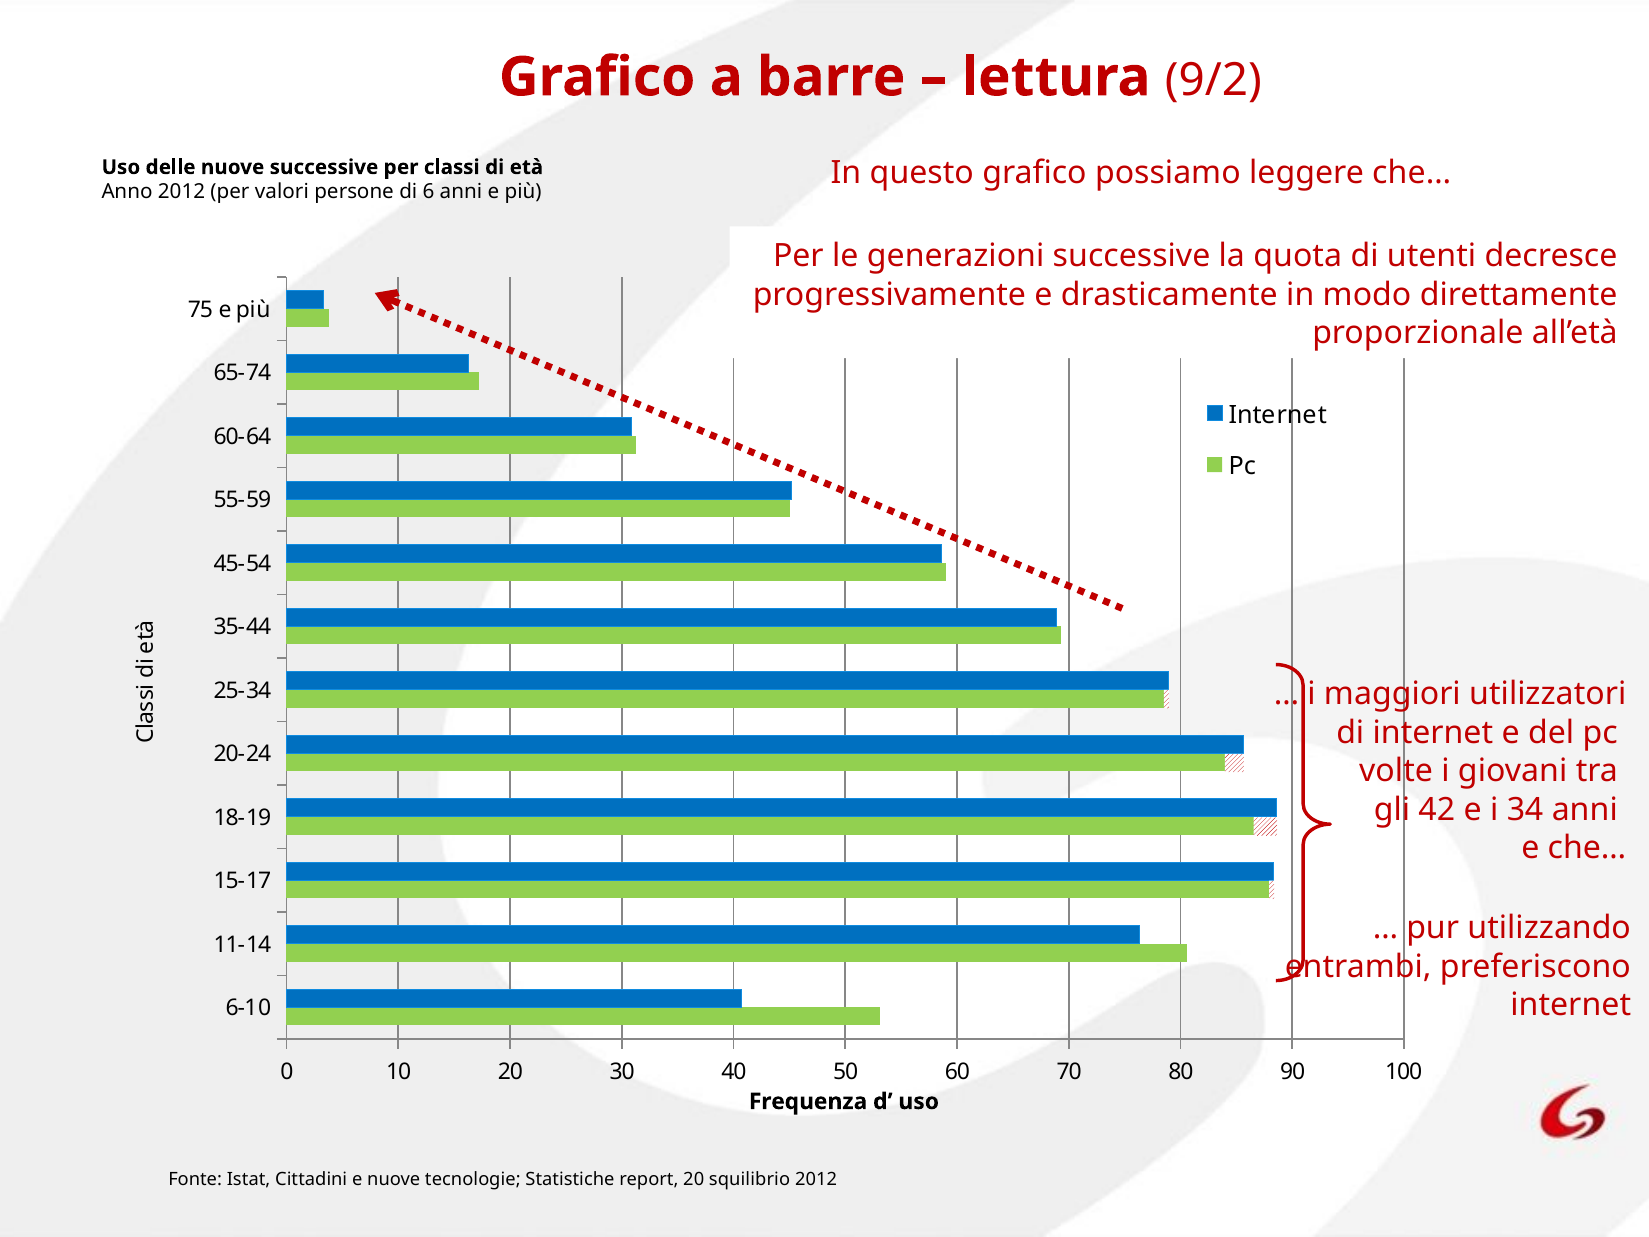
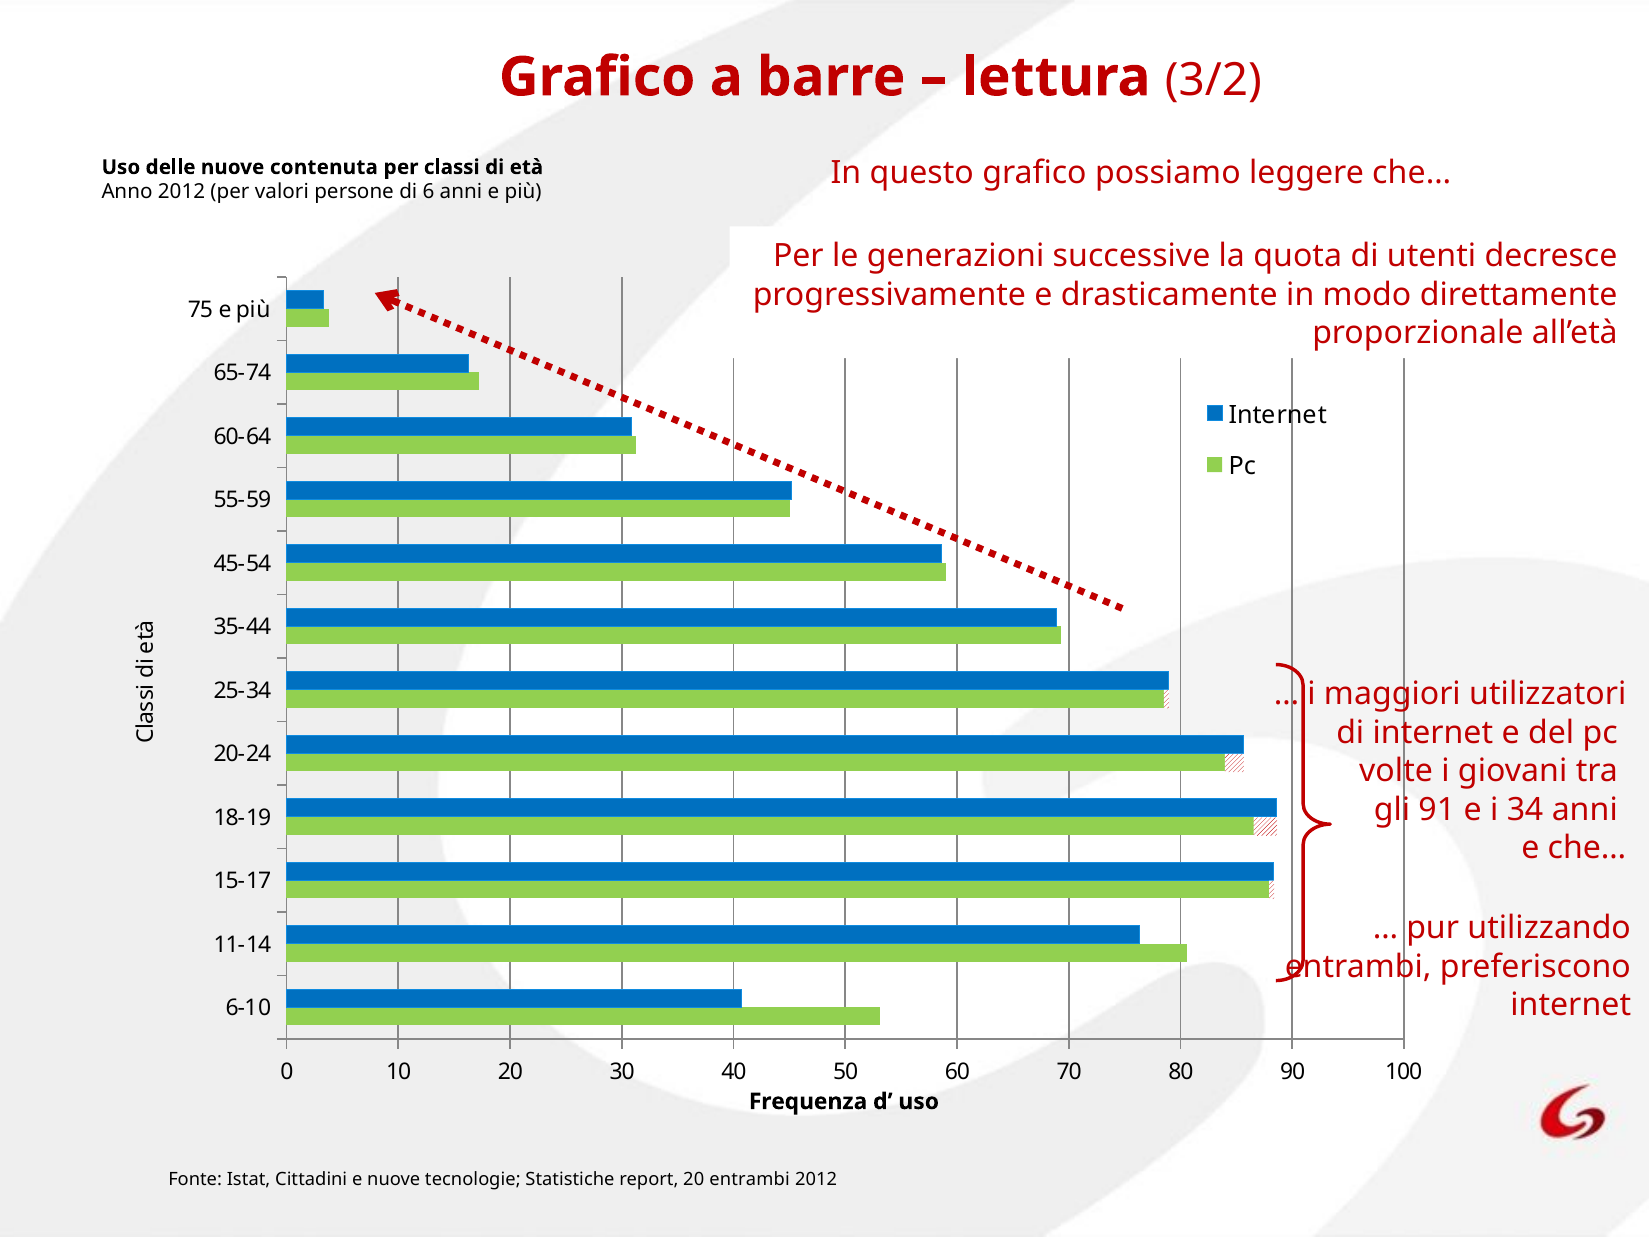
9/2: 9/2 -> 3/2 (1213, 80)
nuove successive: successive -> contenuta (324, 167)
42: 42 -> 91 (1437, 810)
20 squilibrio: squilibrio -> entrambi (750, 1179)
